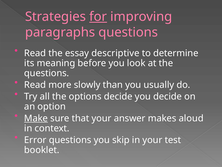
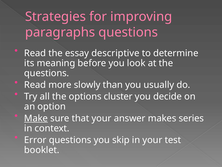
for underline: present -> none (98, 17)
options decide: decide -> cluster (118, 96)
aloud: aloud -> series (191, 118)
